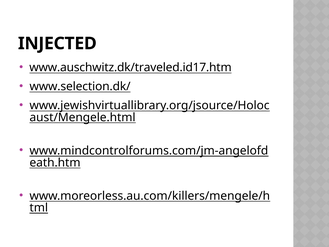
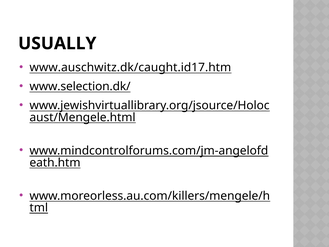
INJECTED: INJECTED -> USUALLY (57, 43)
www.auschwitz.dk/traveled.id17.htm: www.auschwitz.dk/traveled.id17.htm -> www.auschwitz.dk/caught.id17.htm (130, 67)
